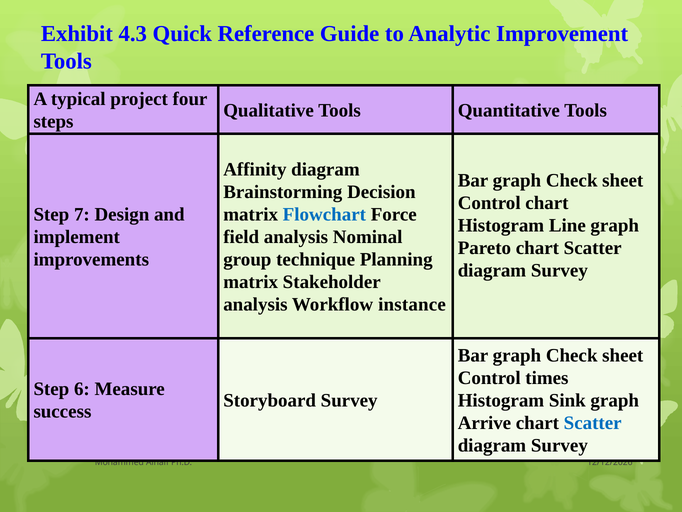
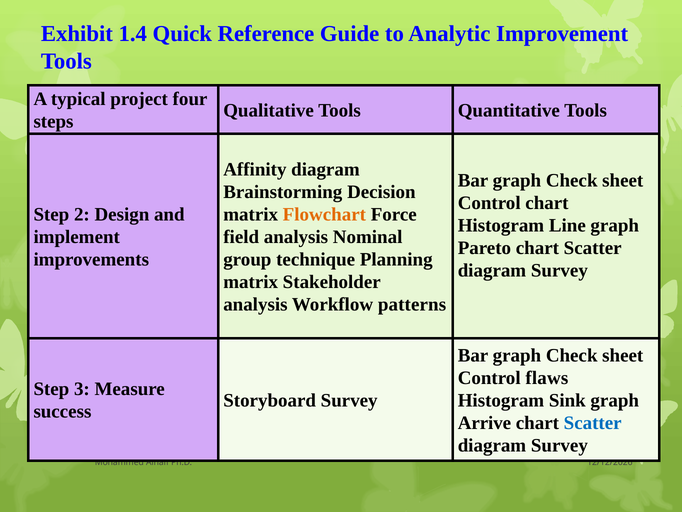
4.3: 4.3 -> 1.4 (133, 34)
7: 7 -> 2 (82, 214)
Flowchart colour: blue -> orange (324, 214)
instance: instance -> patterns (412, 304)
times: times -> flaws (547, 378)
6: 6 -> 3 (82, 389)
